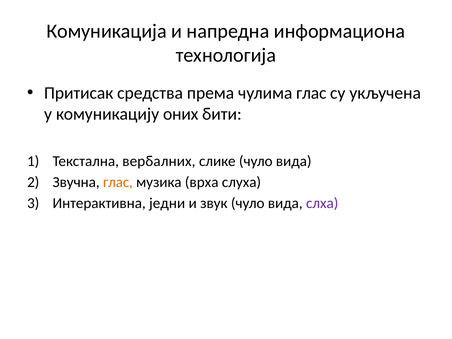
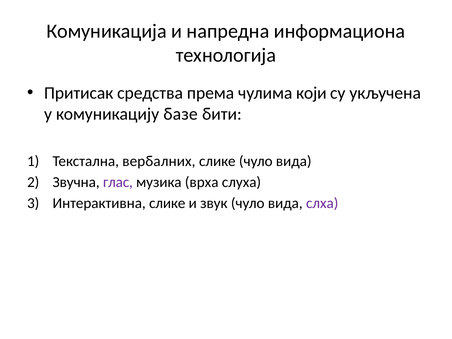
чулима глас: глас -> који (311, 93)
оних: оних -> базе (181, 114)
глас colour: orange -> purple (118, 182)
Интерактивна једни: једни -> слике (167, 203)
